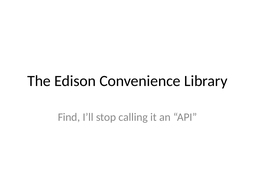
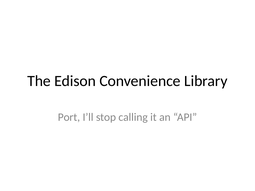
Find: Find -> Port (69, 117)
